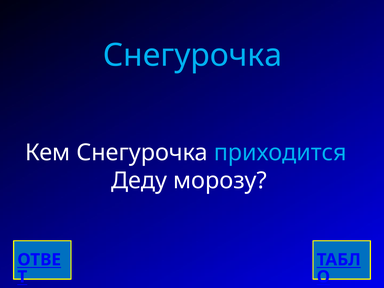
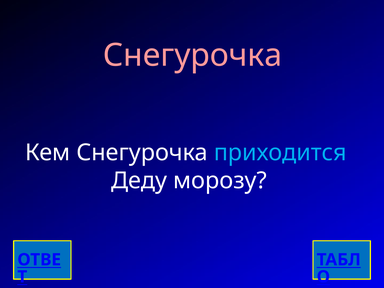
Снегурочка colour: light blue -> pink (193, 55)
